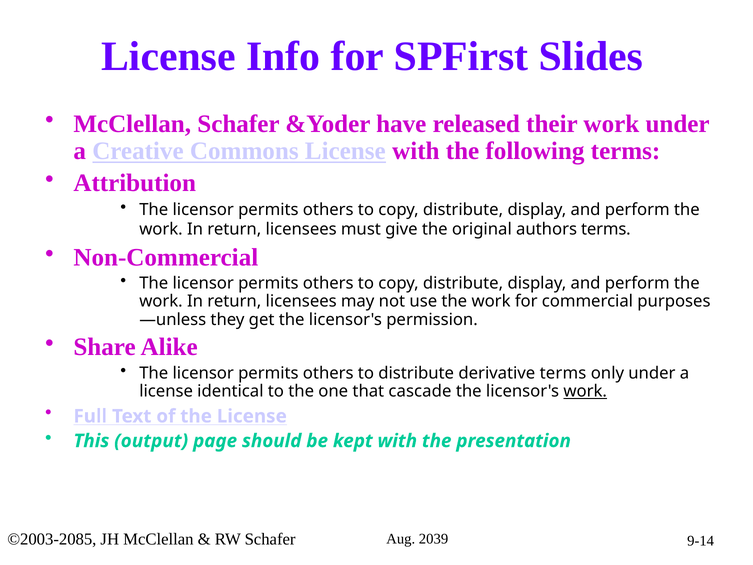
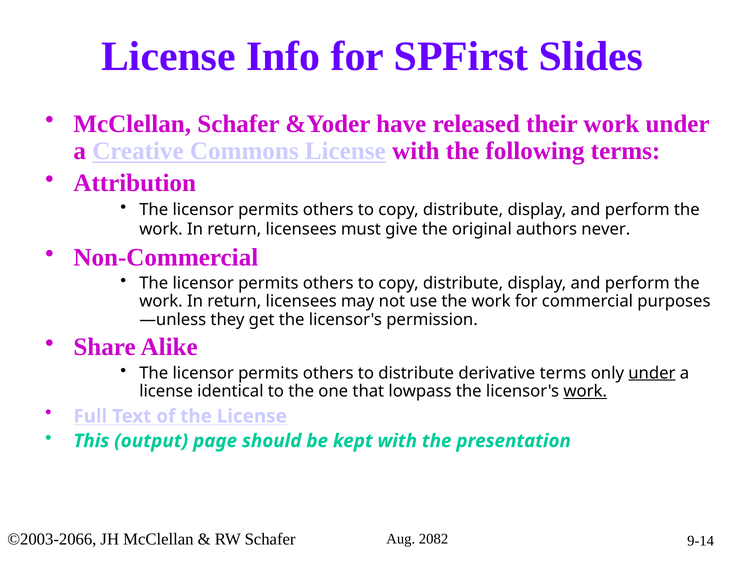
authors terms: terms -> never (606, 229)
under underline: none -> present (652, 373)
cascade: cascade -> lowpass (420, 391)
©2003-2085: ©2003-2085 -> ©2003-2066 (52, 539)
2039: 2039 -> 2082 (434, 539)
